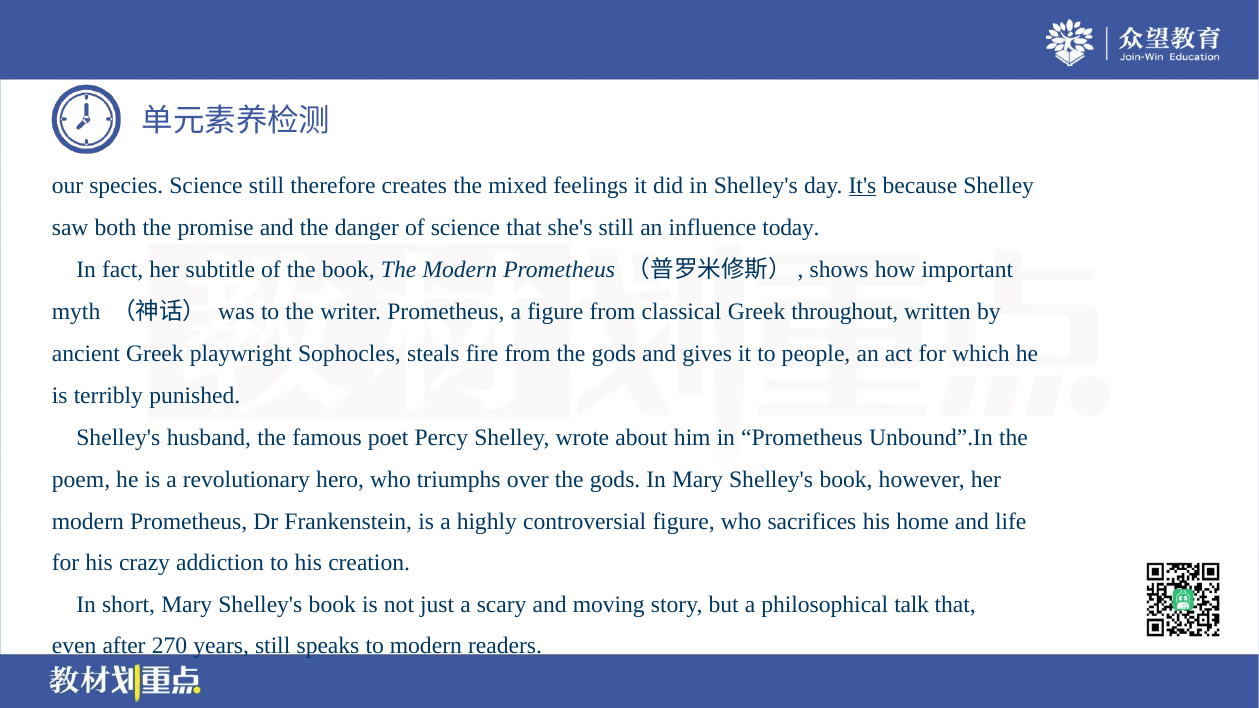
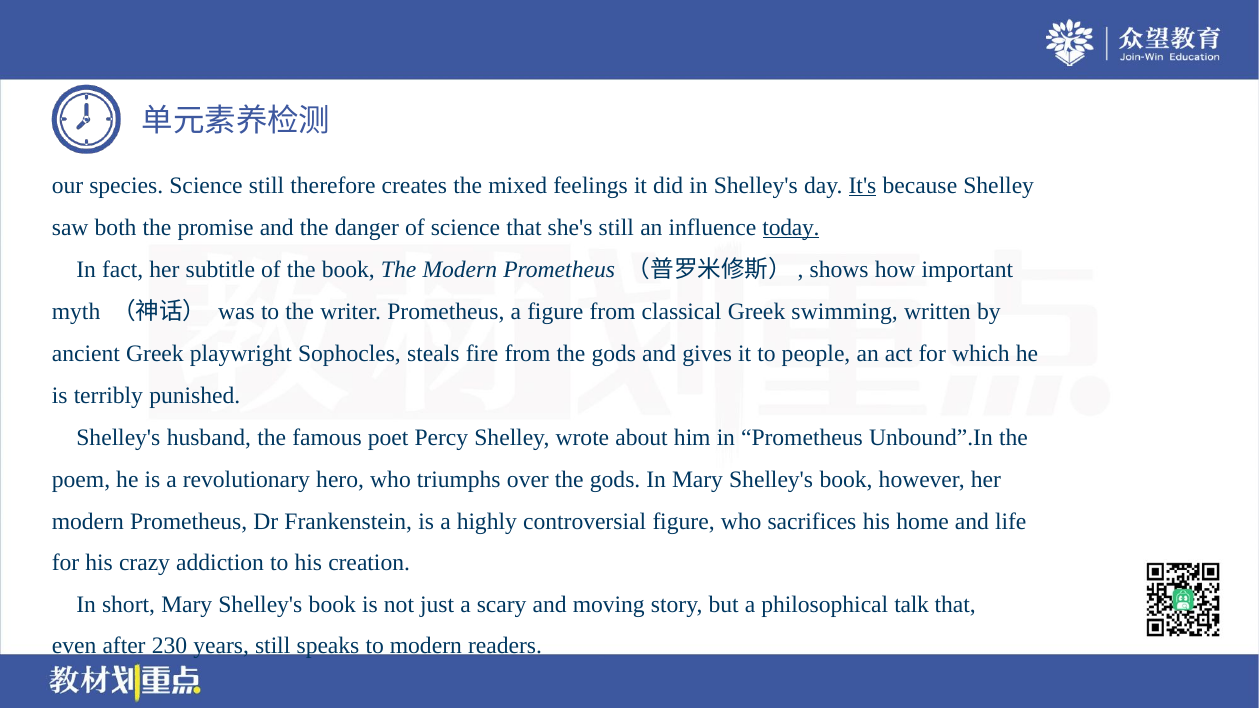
today underline: none -> present (791, 228)
throughout: throughout -> swimming (845, 312)
270: 270 -> 230 (170, 646)
